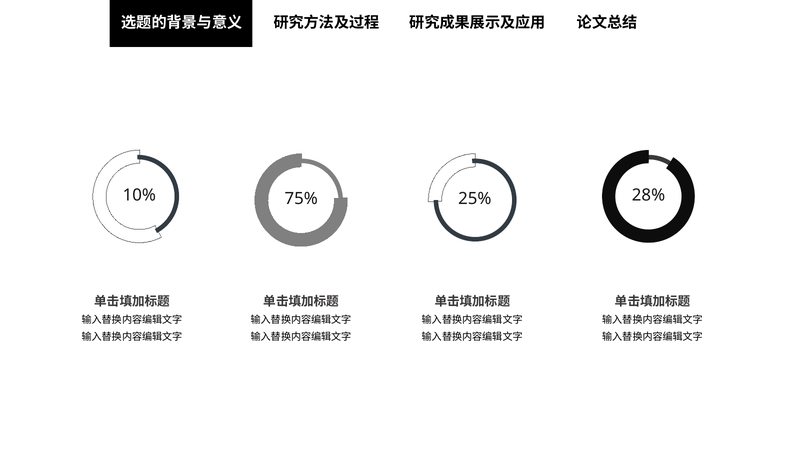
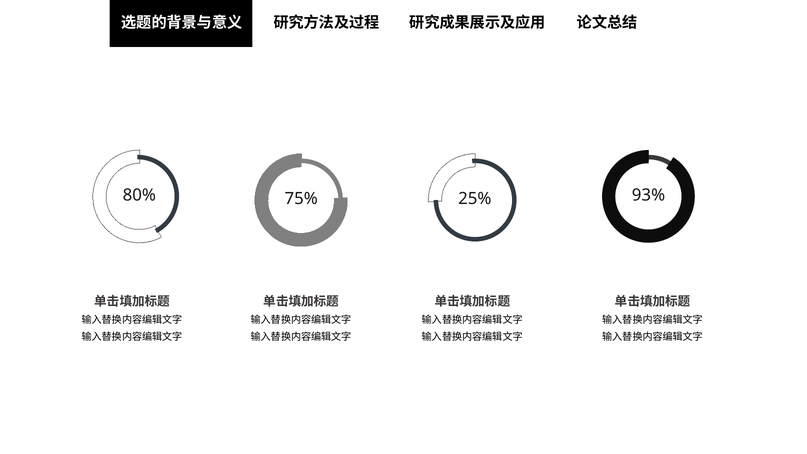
10%: 10% -> 80% (139, 195)
28%: 28% -> 93% (648, 195)
